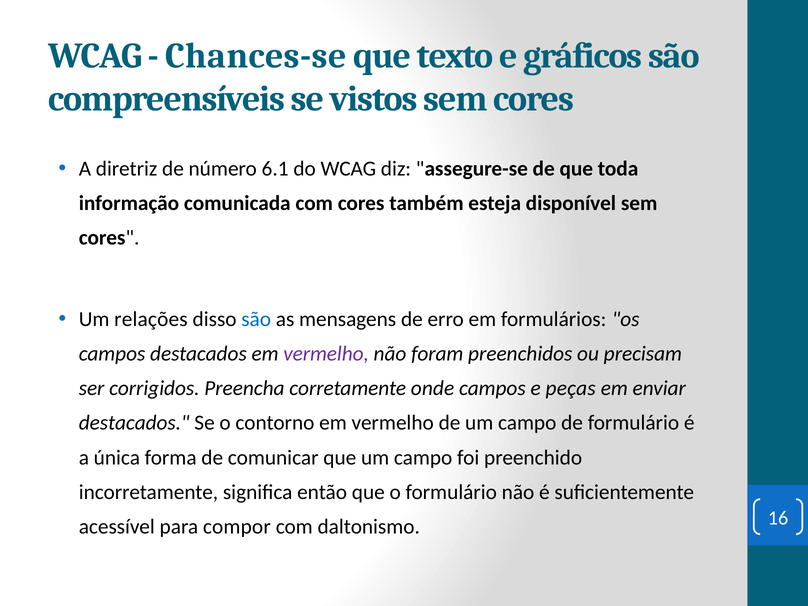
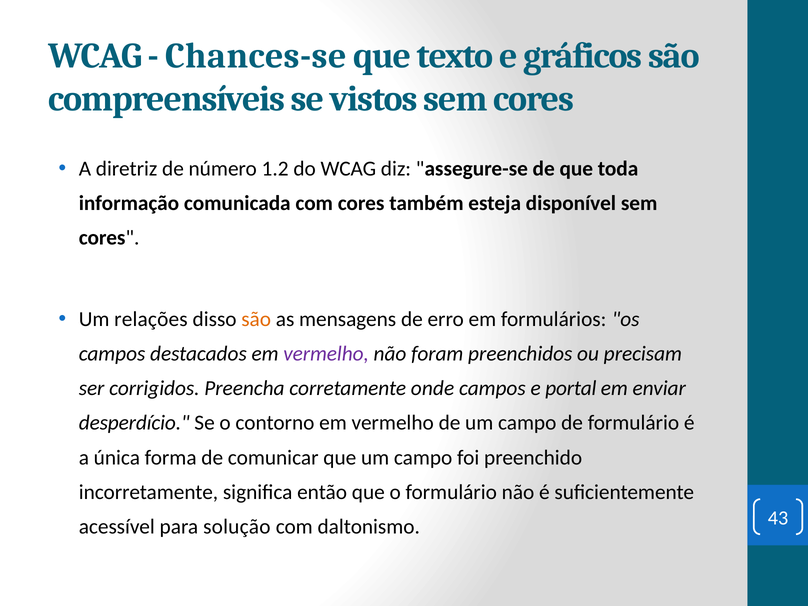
6.1: 6.1 -> 1.2 (275, 169)
são colour: blue -> orange (256, 319)
peças: peças -> portal (571, 388)
destacados: destacados -> desperdício (134, 423)
compor: compor -> solução (237, 527)
16: 16 -> 43 (778, 518)
